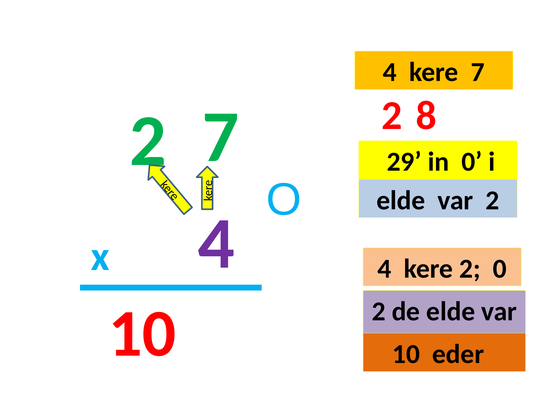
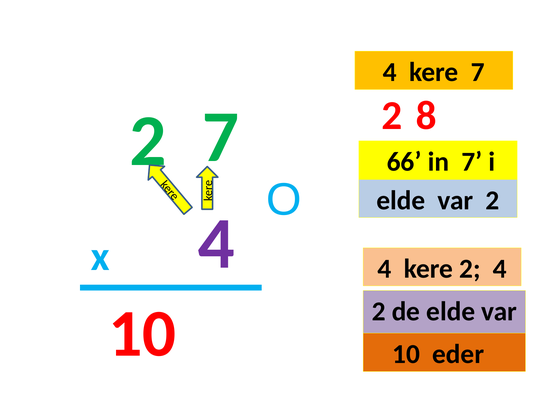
29: 29 -> 66 (404, 162)
in 0: 0 -> 7 (472, 162)
2 0: 0 -> 4 (500, 269)
